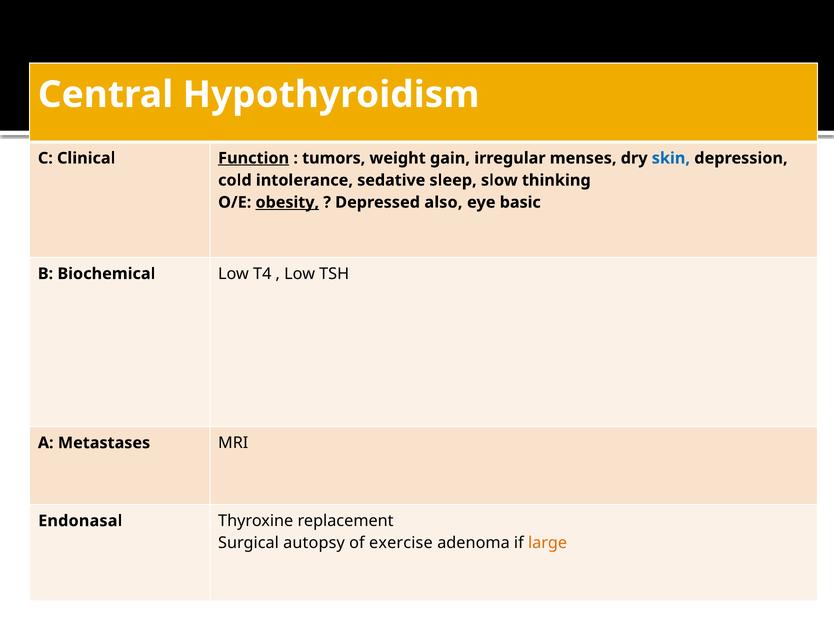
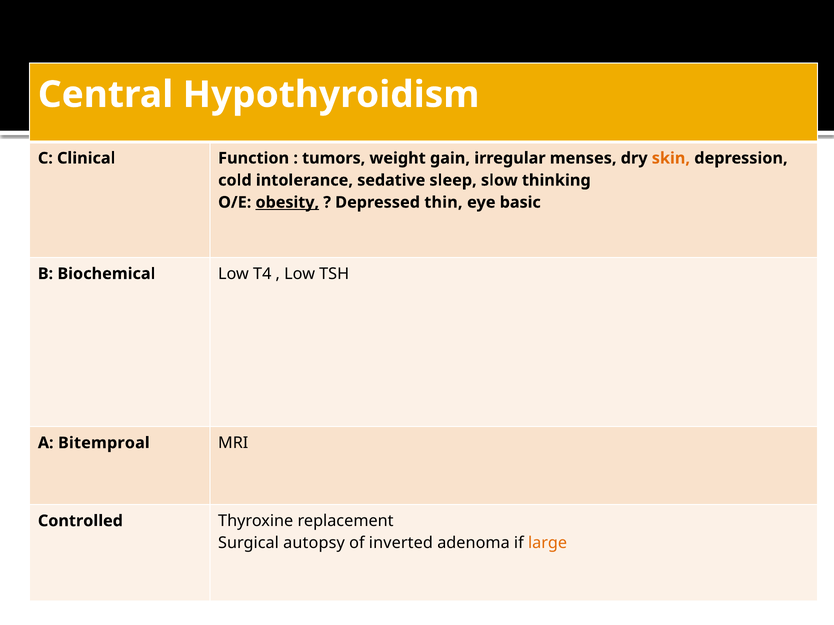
Function underline: present -> none (254, 158)
skin colour: blue -> orange (671, 158)
also: also -> thin (443, 203)
Metastases: Metastases -> Bitemproal (104, 443)
Endonasal: Endonasal -> Controlled (80, 521)
exercise: exercise -> inverted (401, 543)
